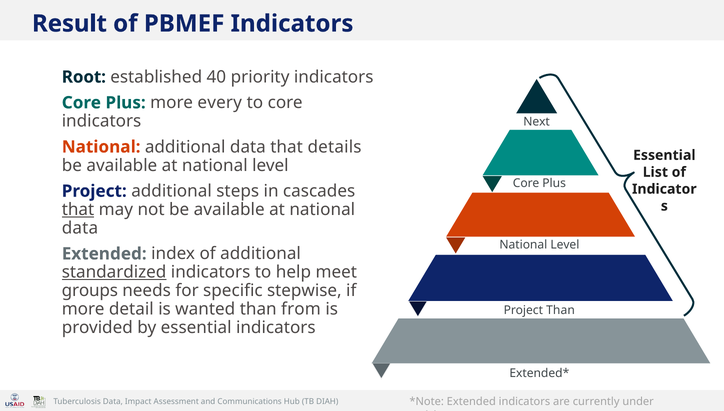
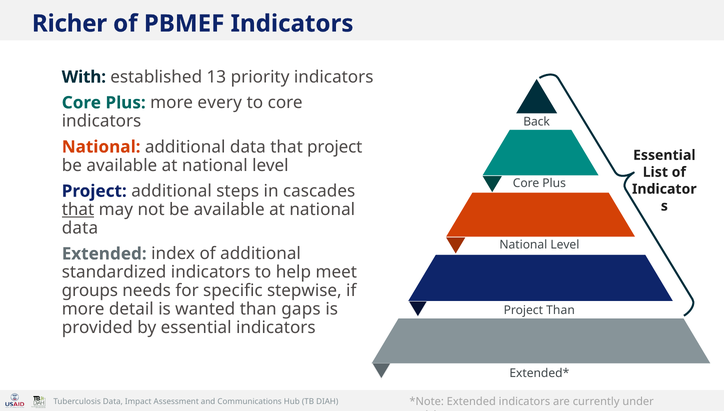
Result: Result -> Richer (70, 24)
Root: Root -> With (84, 77)
40: 40 -> 13 (216, 77)
Next: Next -> Back (537, 121)
that details: details -> project (335, 147)
standardized underline: present -> none (114, 272)
from: from -> gaps (301, 309)
